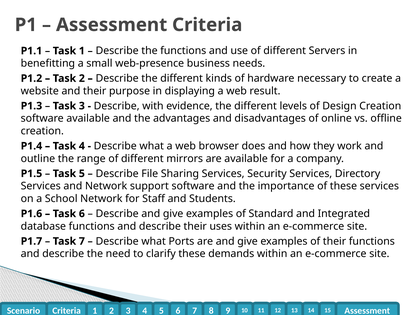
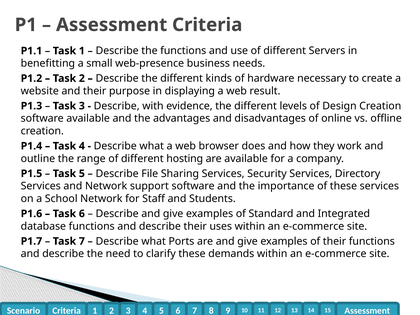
mirrors: mirrors -> hosting (185, 159)
